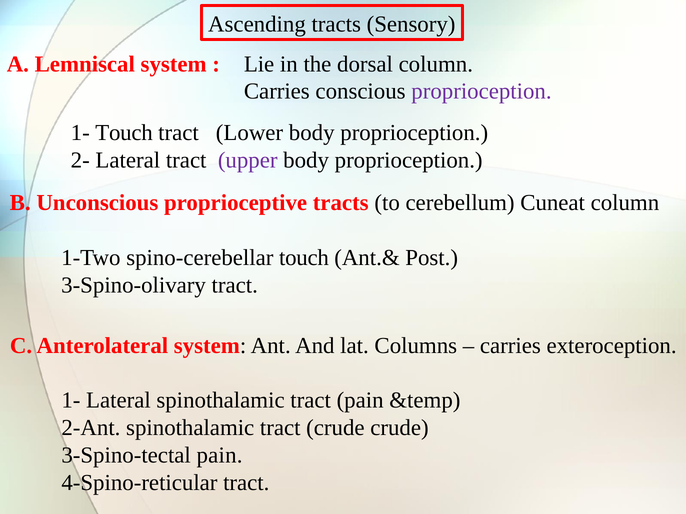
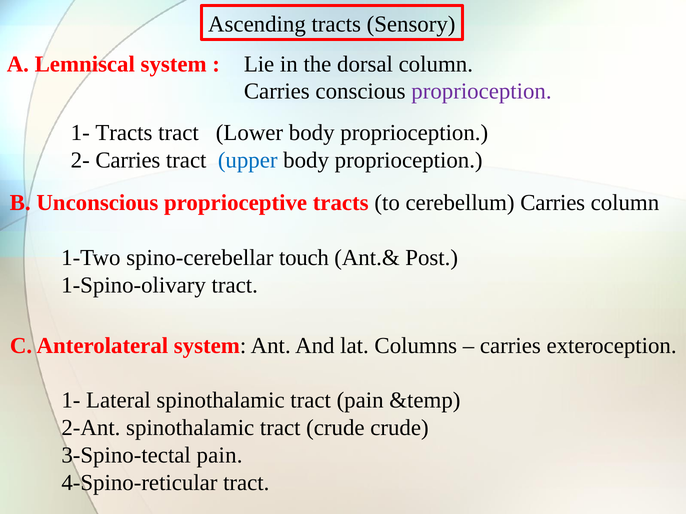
1- Touch: Touch -> Tracts (124, 133)
2- Lateral: Lateral -> Carries (128, 160)
upper colour: purple -> blue (248, 160)
cerebellum Cuneat: Cuneat -> Carries (553, 203)
3-Spino-olivary: 3-Spino-olivary -> 1-Spino-olivary (134, 285)
